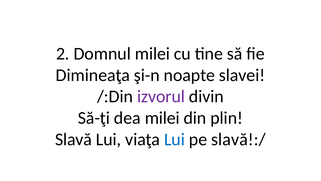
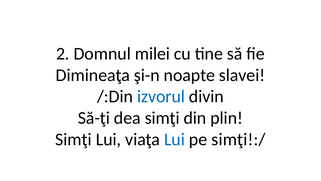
izvorul colour: purple -> blue (161, 96)
dea milei: milei -> simţi (162, 118)
Slavă: Slavă -> Simţi (73, 139)
slavă!:/: slavă!:/ -> simţi!:/ (238, 139)
